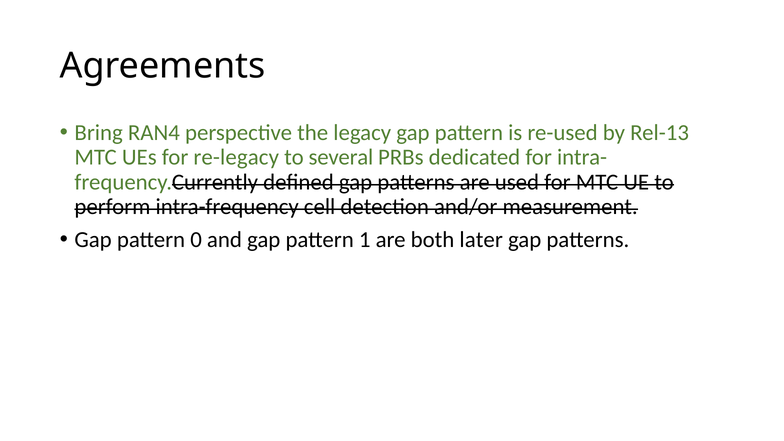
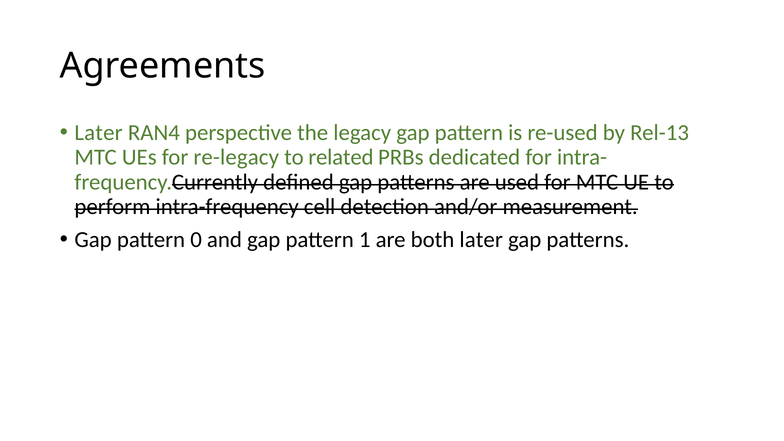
Bring: Bring -> Later (99, 133)
several: several -> related (341, 157)
